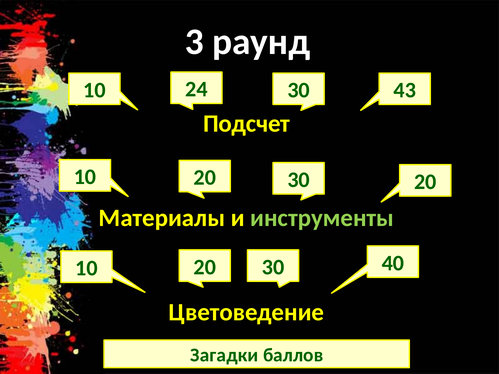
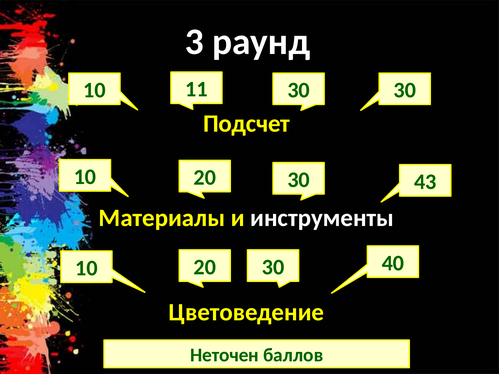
24: 24 -> 11 (196, 89)
30 43: 43 -> 30 (405, 90)
10 20: 20 -> 43 (425, 182)
инструменты colour: light green -> white (322, 218)
Загадки: Загадки -> Неточен (225, 355)
